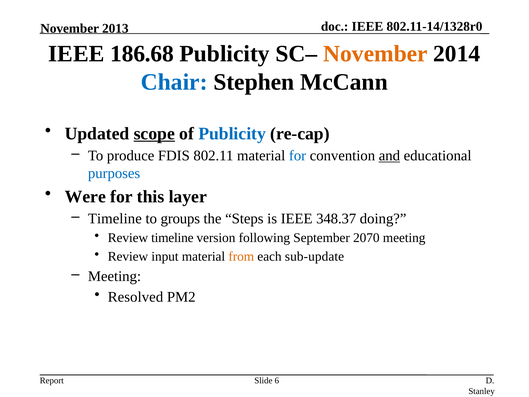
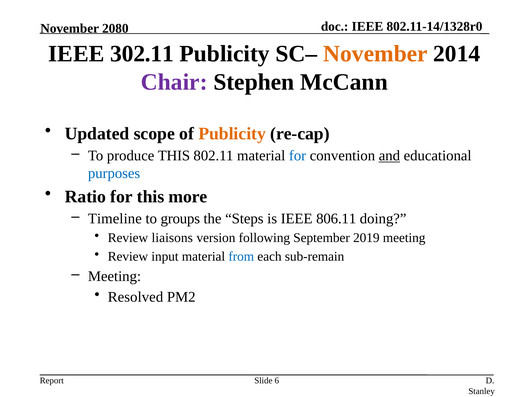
2013: 2013 -> 2080 (115, 28)
186.68: 186.68 -> 302.11 (142, 54)
Chair colour: blue -> purple (174, 82)
scope underline: present -> none (154, 133)
Publicity colour: blue -> orange (232, 133)
produce FDIS: FDIS -> THIS (174, 156)
Were: Were -> Ratio (85, 196)
layer: layer -> more (188, 196)
348.37: 348.37 -> 806.11 (336, 219)
Review timeline: timeline -> liaisons (172, 238)
2070: 2070 -> 2019 (366, 238)
from colour: orange -> blue (241, 256)
sub-update: sub-update -> sub-remain (315, 256)
